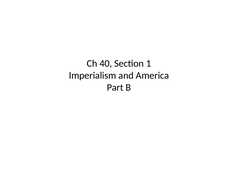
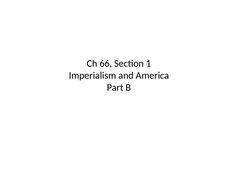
40: 40 -> 66 (106, 63)
